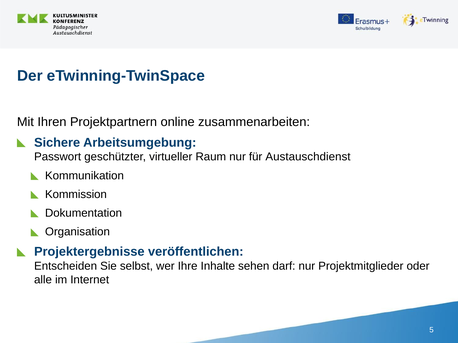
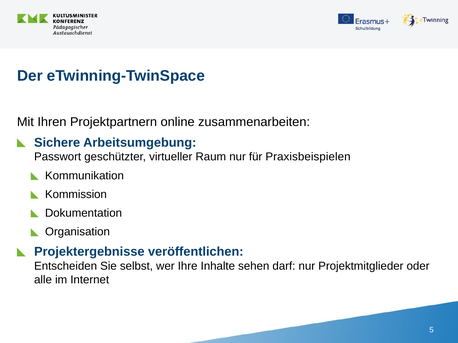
Austauschdienst: Austauschdienst -> Praxisbeispielen (308, 157)
